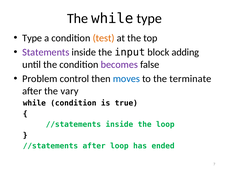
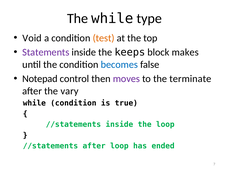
Type: Type -> Void (32, 38)
input: input -> keeps (130, 52)
adding: adding -> makes (185, 52)
becomes colour: purple -> blue (119, 64)
Problem: Problem -> Notepad (40, 79)
moves colour: blue -> purple (126, 79)
